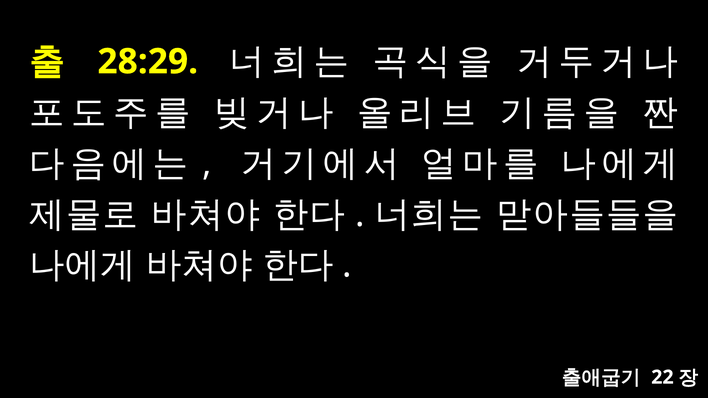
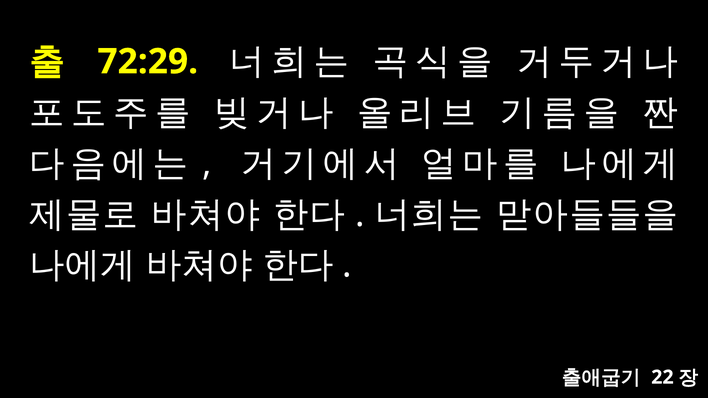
28:29: 28:29 -> 72:29 (148, 62)
